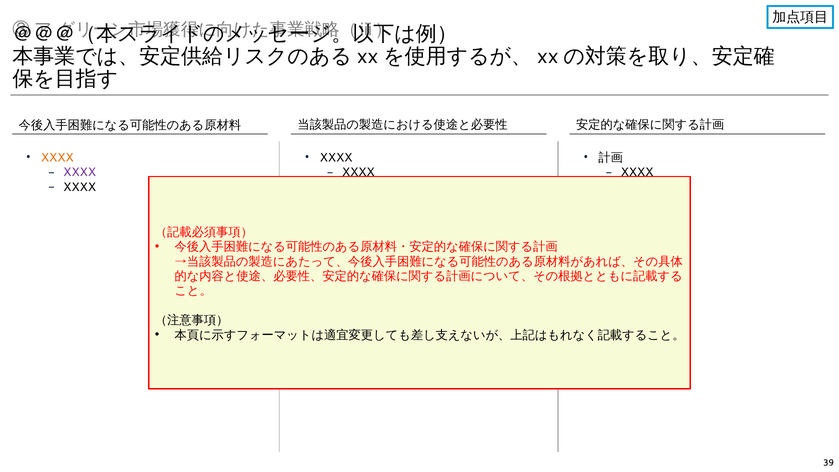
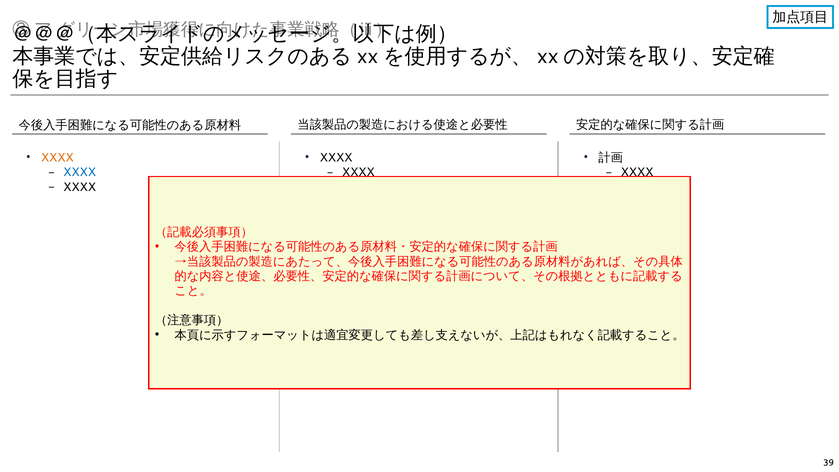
XXXX colour: purple -> blue (80, 172)
